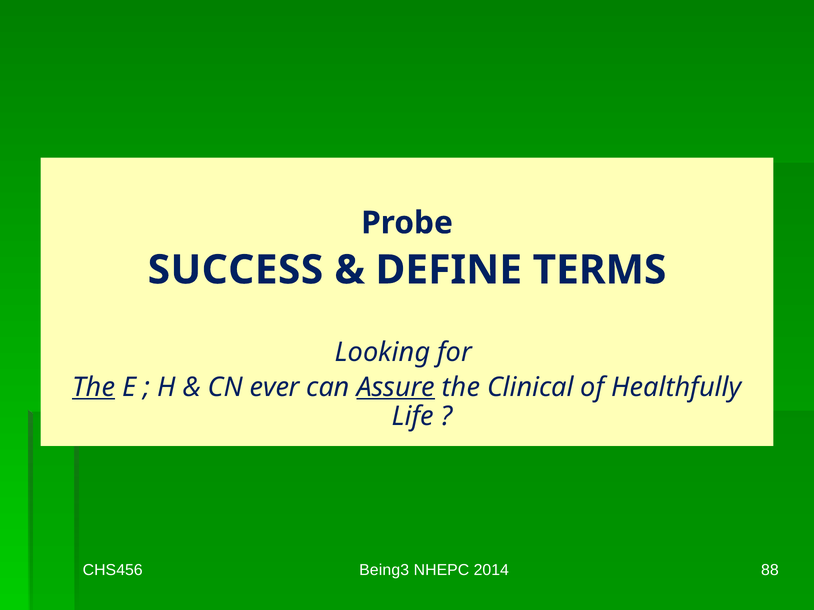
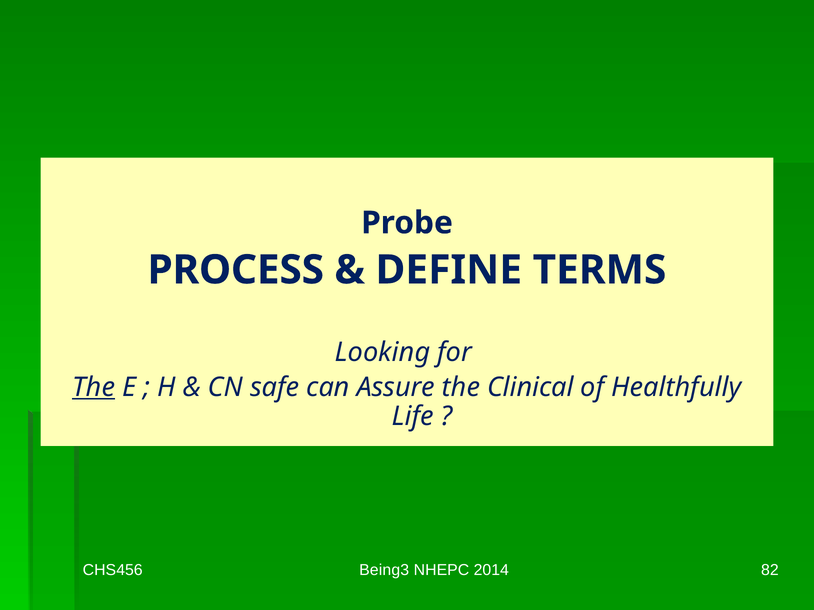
SUCCESS: SUCCESS -> PROCESS (236, 270)
ever: ever -> safe (275, 387)
Assure underline: present -> none (396, 387)
88: 88 -> 82 (770, 571)
